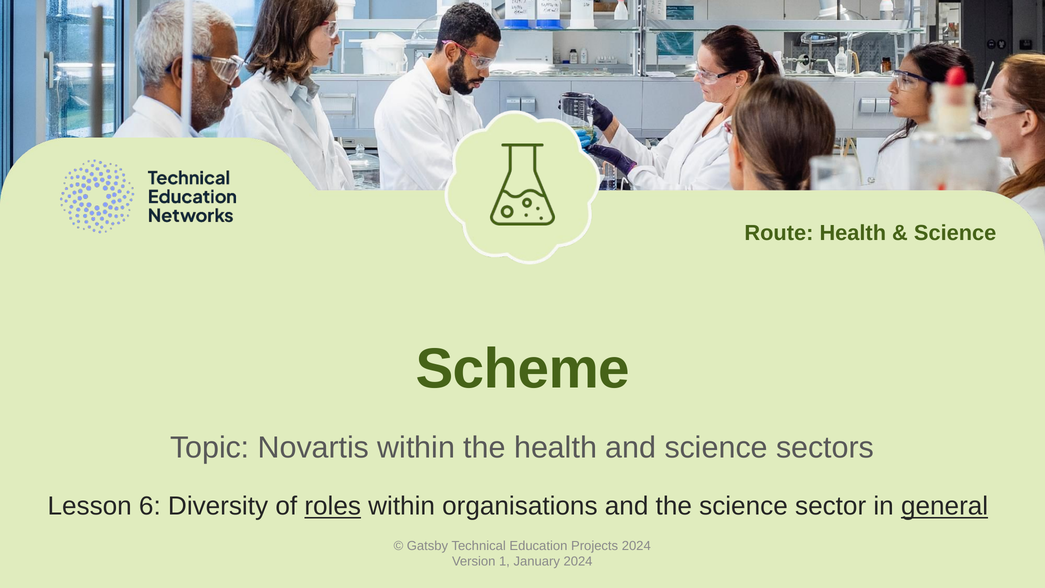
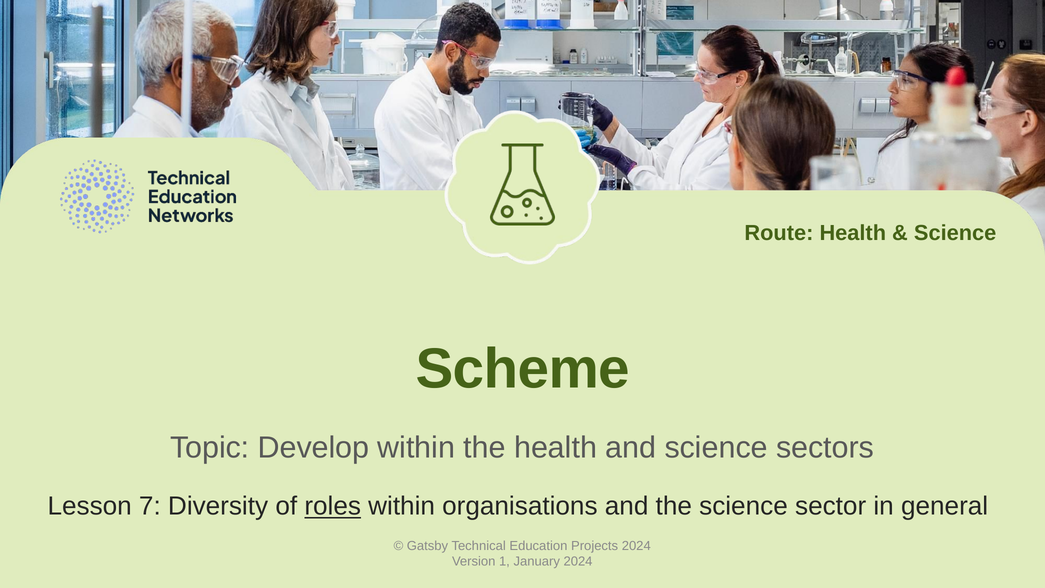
Novartis: Novartis -> Develop (313, 448)
6: 6 -> 7 (150, 506)
general underline: present -> none (945, 506)
